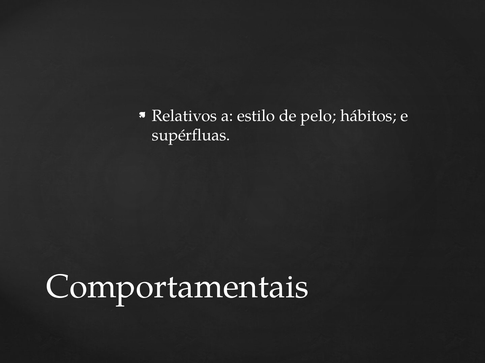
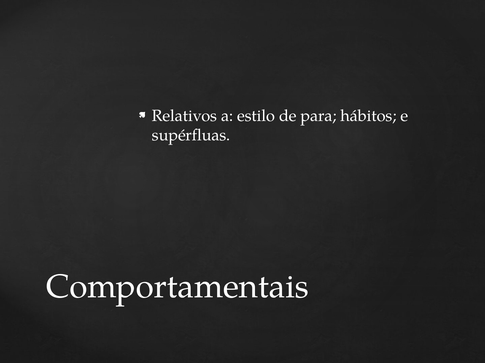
pelo: pelo -> para (319, 116)
